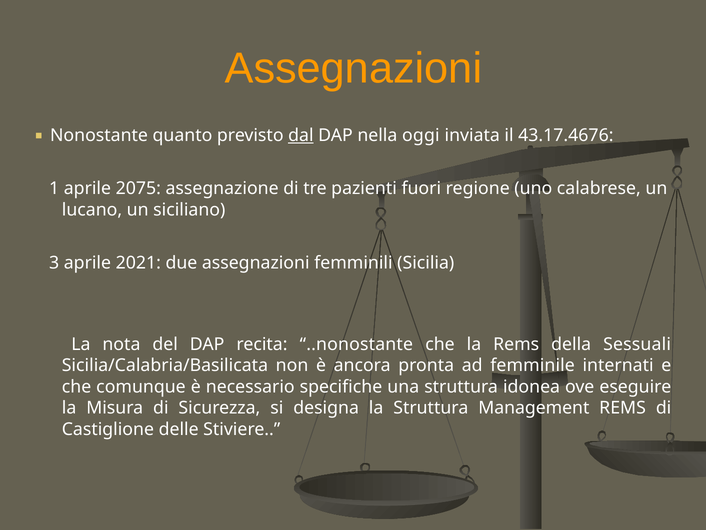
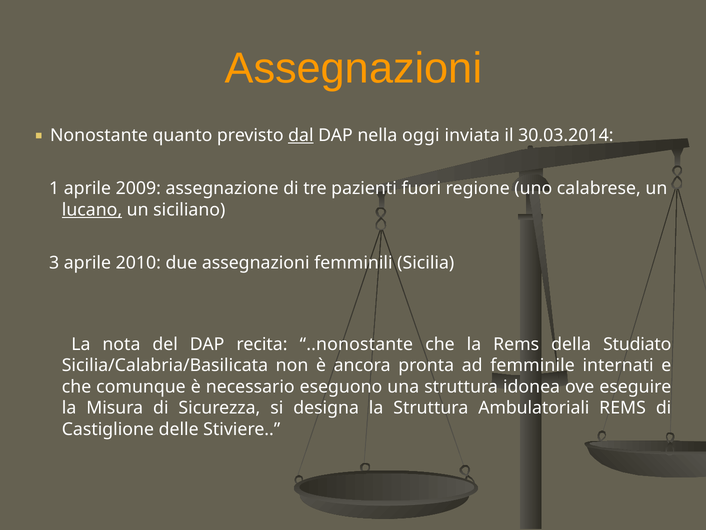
43.17.4676: 43.17.4676 -> 30.03.2014 (566, 136)
2075: 2075 -> 2009 (138, 189)
lucano underline: none -> present (92, 210)
2021: 2021 -> 2010 (138, 263)
Sessuali: Sessuali -> Studiato (637, 344)
specifiche: specifiche -> eseguono (341, 387)
Management: Management -> Ambulatoriali (534, 408)
